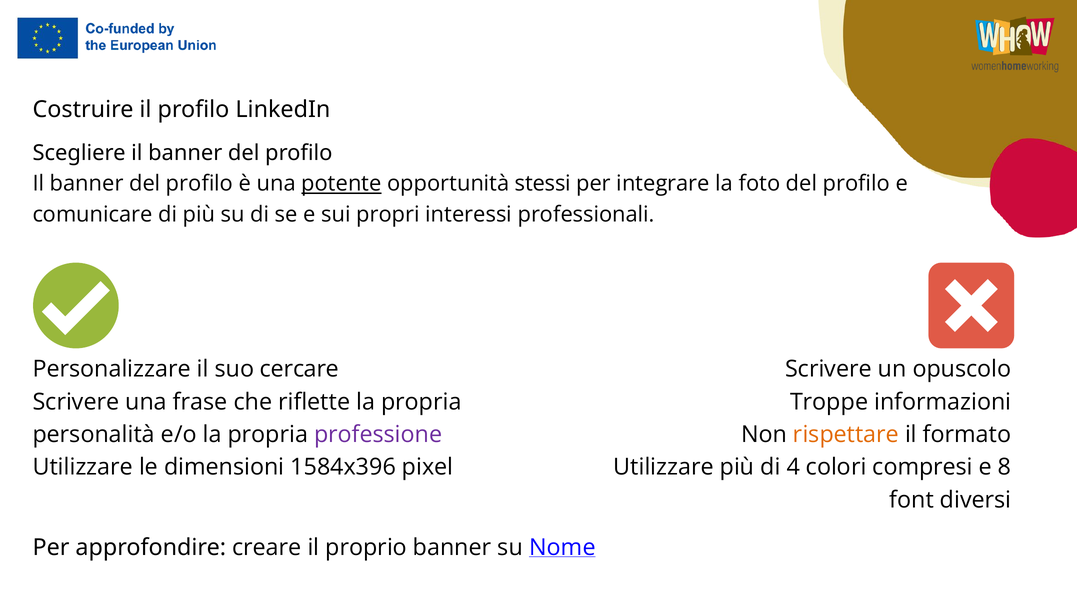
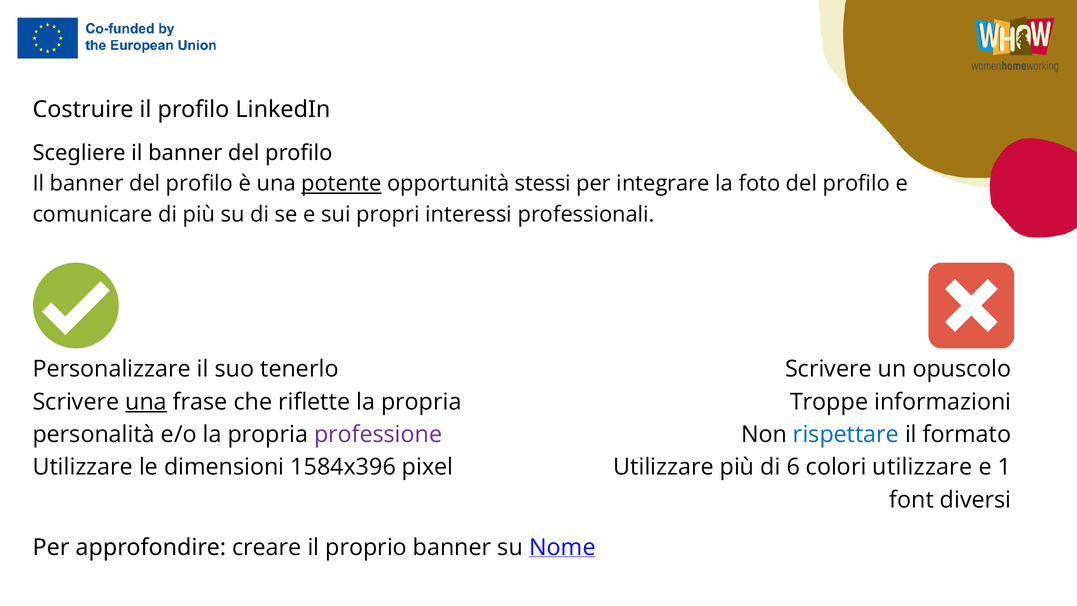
cercare: cercare -> tenerlo (299, 369)
una underline: none -> present (146, 402)
rispettare colour: orange -> blue (846, 434)
4: 4 -> 6 (793, 467)
colori compresi: compresi -> utilizzare (922, 467)
8: 8 -> 1 (1004, 467)
